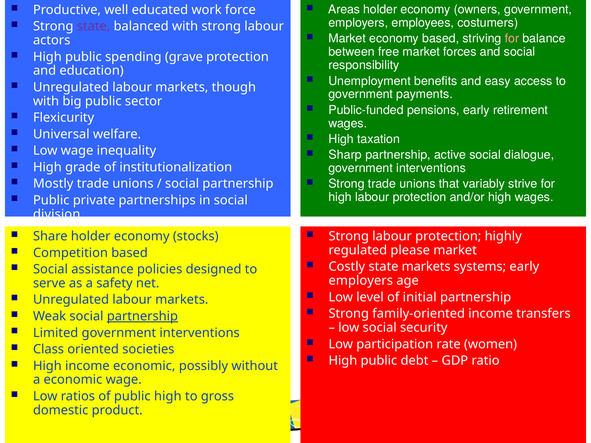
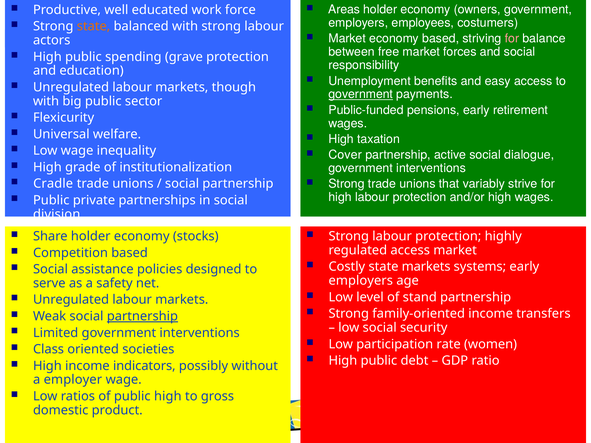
state colour: purple -> orange (94, 26)
government underline: none -> present (361, 94)
Sharp: Sharp -> Cover (345, 155)
Mostly: Mostly -> Cradle (53, 184)
regulated please: please -> access (410, 250)
initial: initial -> stand (420, 297)
income economic: economic -> indicators (144, 366)
a economic: economic -> employer (73, 380)
